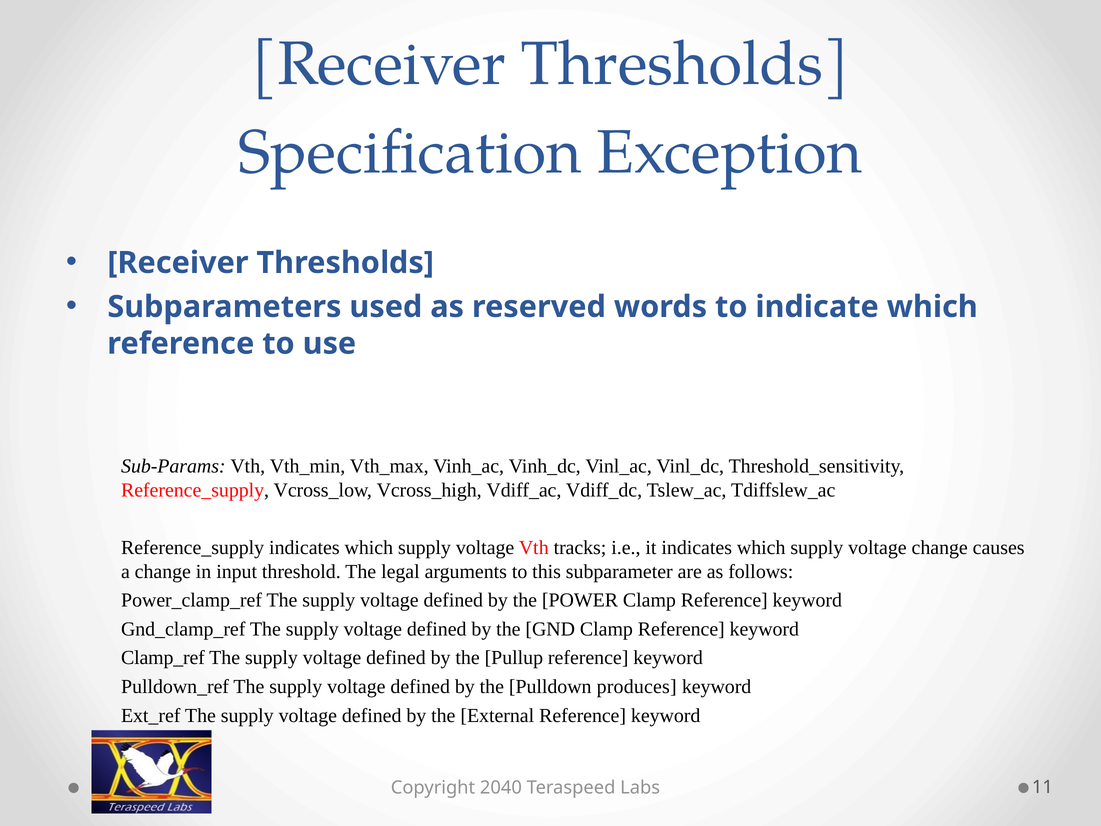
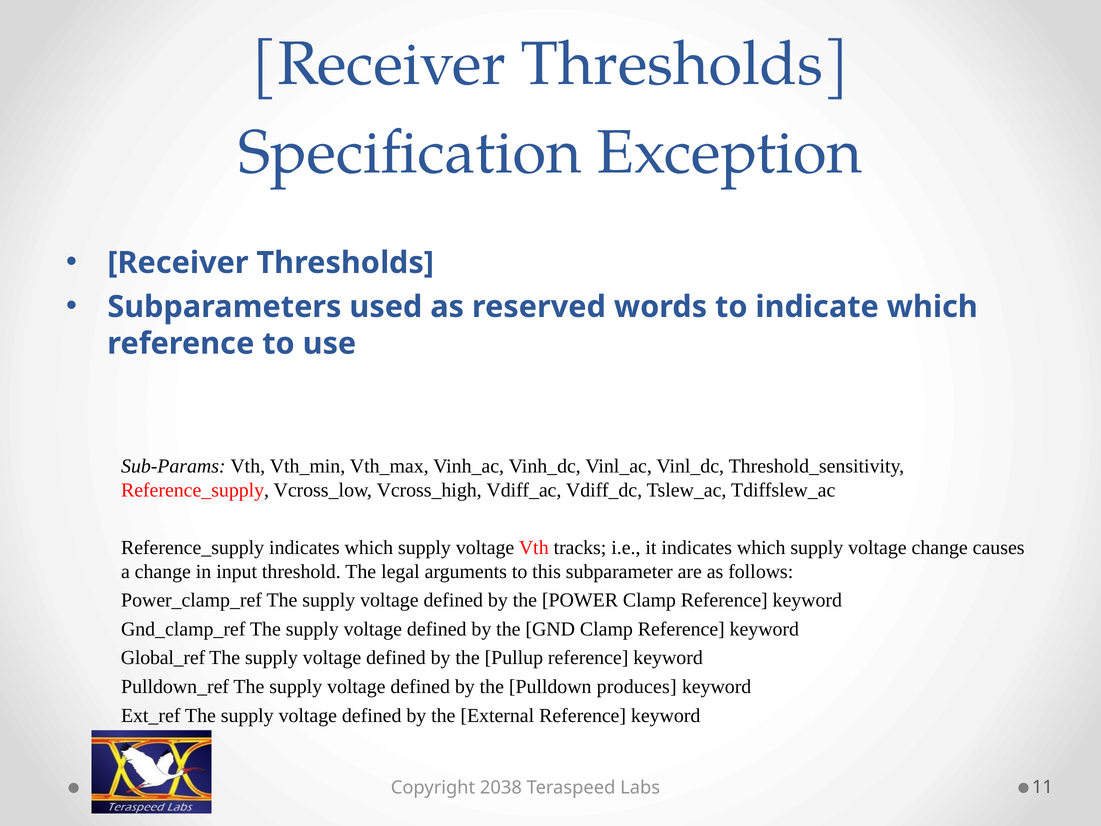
Clamp_ref: Clamp_ref -> Global_ref (163, 658)
2040: 2040 -> 2038 (501, 787)
